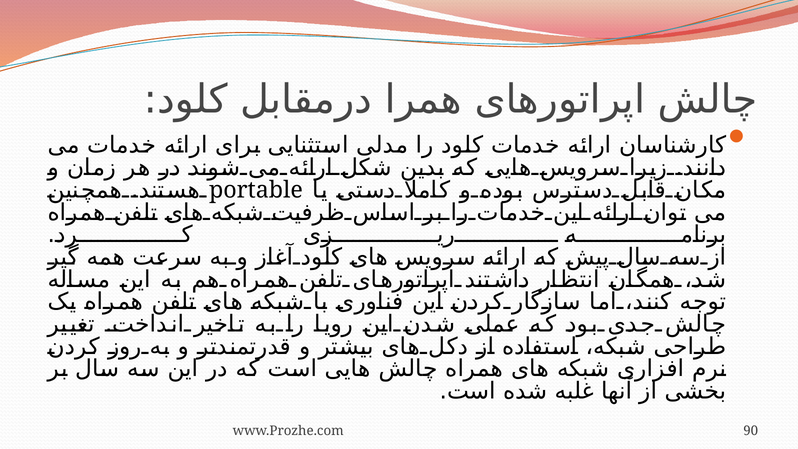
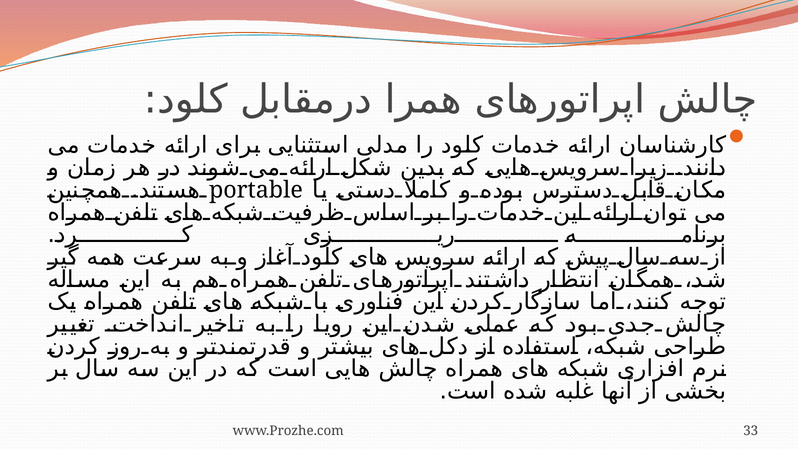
90: 90 -> 33 (751, 431)
